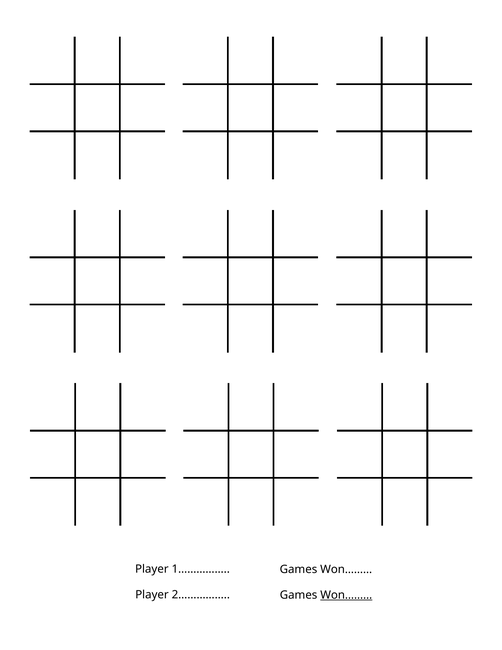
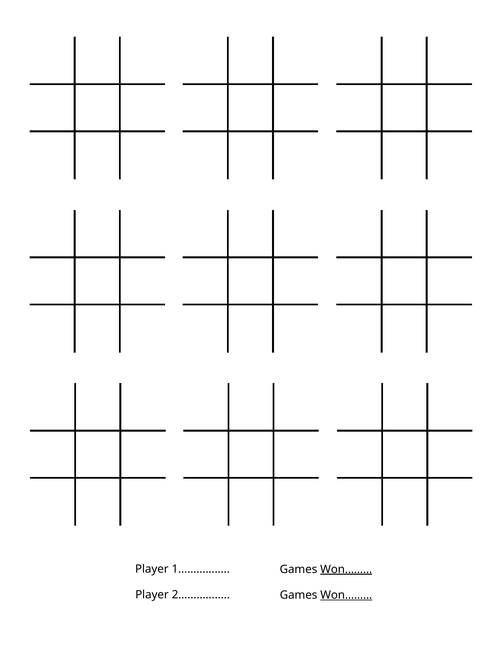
Won……… underline: none -> present (346, 569)
